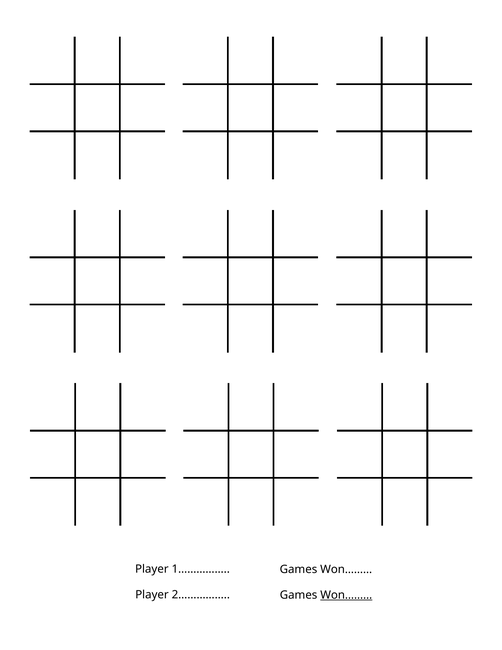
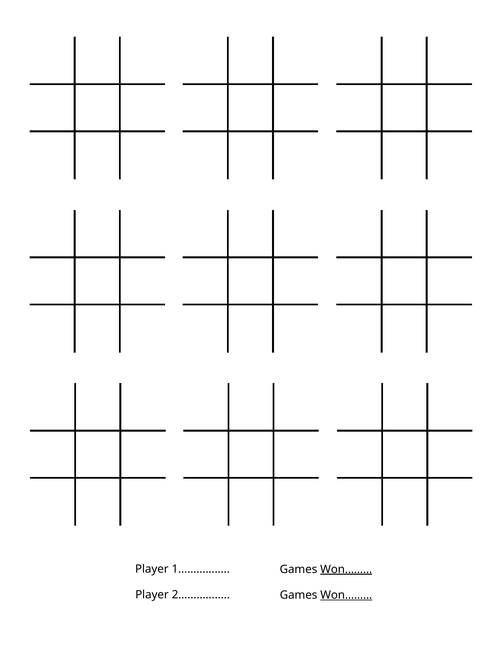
Won……… underline: none -> present (346, 569)
